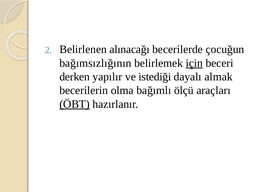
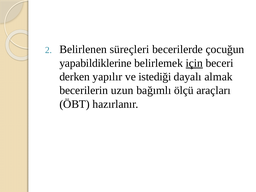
alınacağı: alınacağı -> süreçleri (129, 49)
bağımsızlığının: bağımsızlığının -> yapabildiklerine (95, 63)
olma: olma -> uzun (122, 90)
ÖBT underline: present -> none (75, 104)
